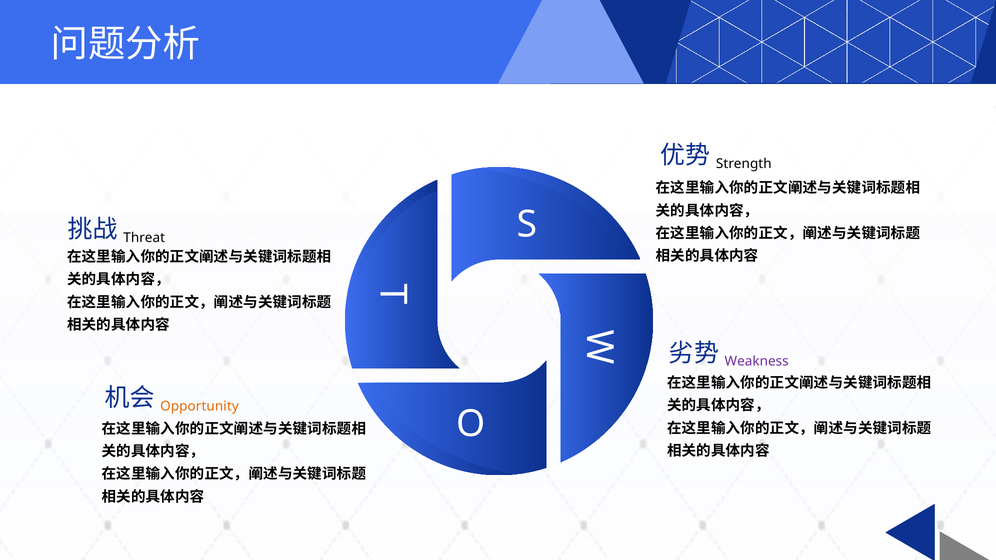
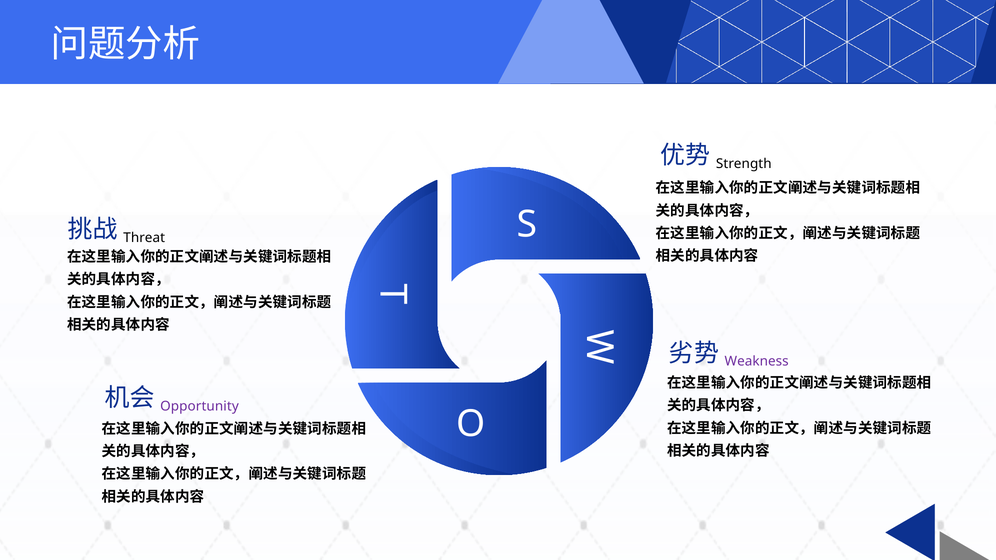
Opportunity colour: orange -> purple (199, 406)
